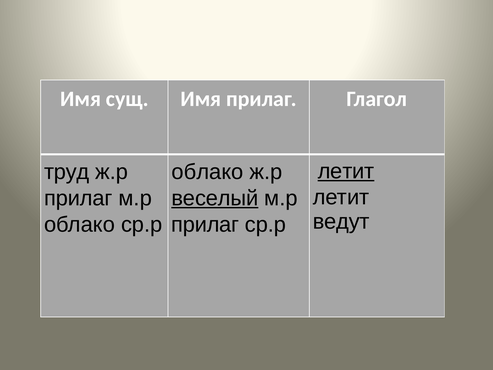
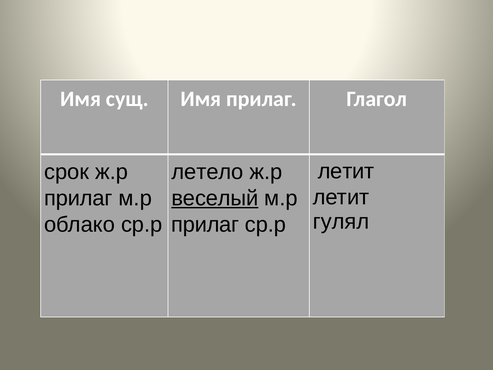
летит underline: present -> none (346, 171)
труд: труд -> срок (67, 172)
облако: облако -> летело (207, 172)
ведут: ведут -> гулял (341, 222)
